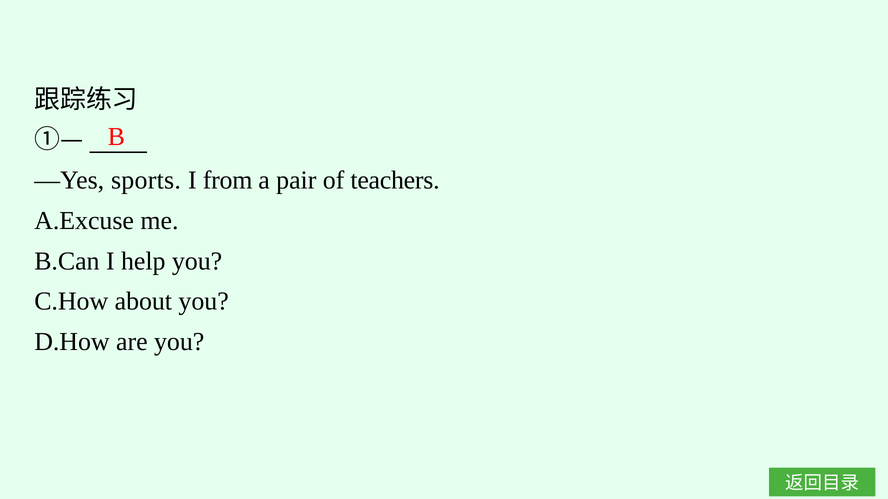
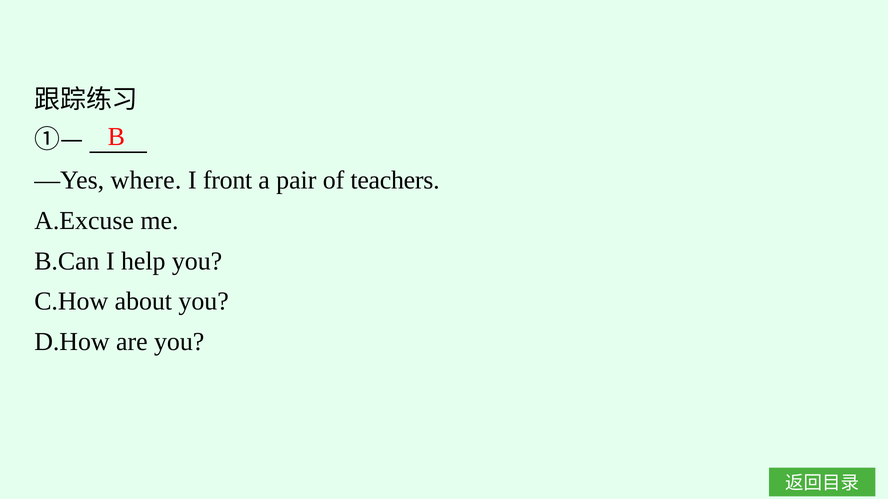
sports: sports -> where (146, 180)
from: from -> front (228, 180)
